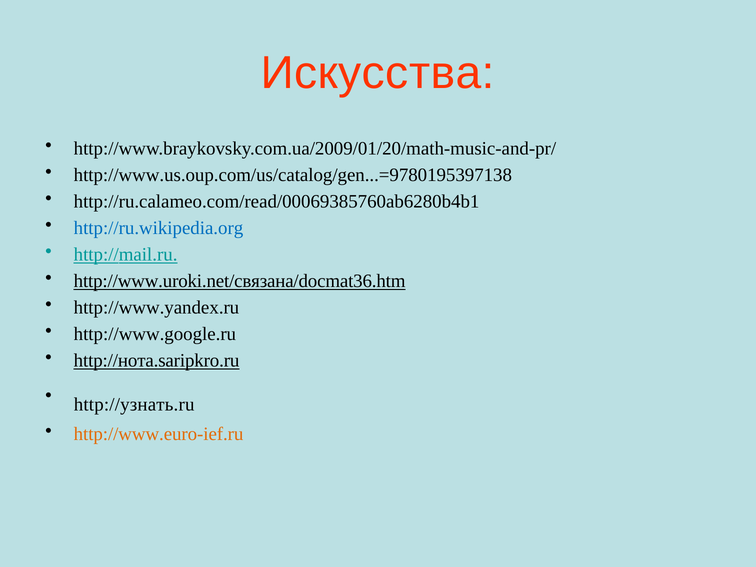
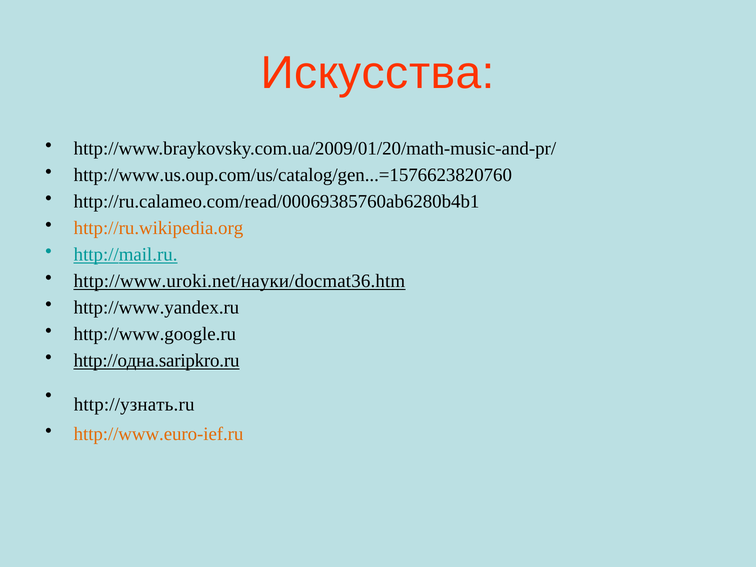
http://www.us.oup.com/us/catalog/gen...=9780195397138: http://www.us.oup.com/us/catalog/gen...=9780195397138 -> http://www.us.oup.com/us/catalog/gen...=1576623820760 (293, 175)
http://ru.wikipedia.org colour: blue -> orange (158, 228)
http://www.uroki.net/связана/docmat36.htm: http://www.uroki.net/связана/docmat36.htm -> http://www.uroki.net/науки/docmat36.htm (239, 281)
http://нота.saripkro.ru: http://нота.saripkro.ru -> http://одна.saripkro.ru (157, 360)
